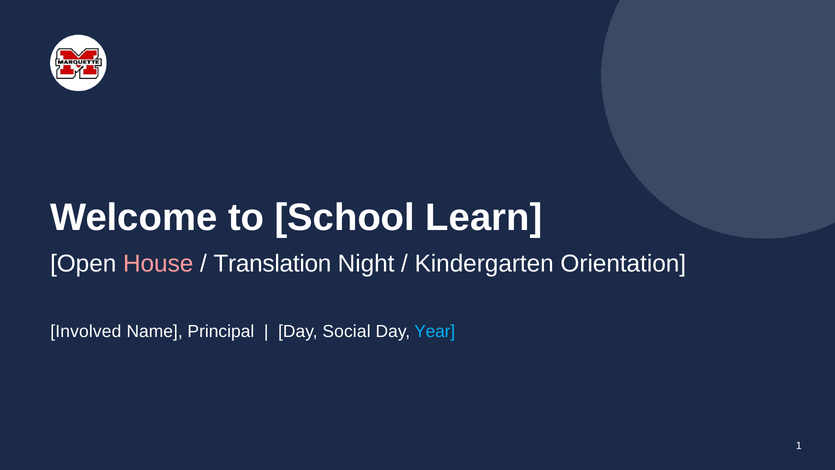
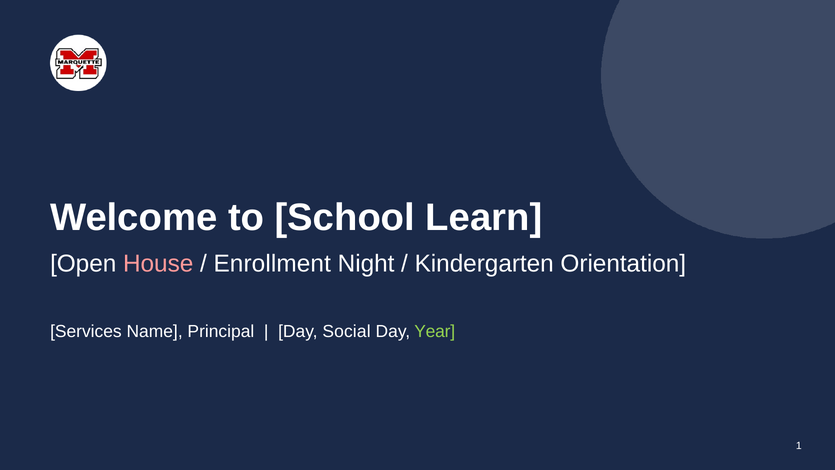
Translation: Translation -> Enrollment (272, 264)
Involved: Involved -> Services (86, 331)
Year colour: light blue -> light green (435, 331)
